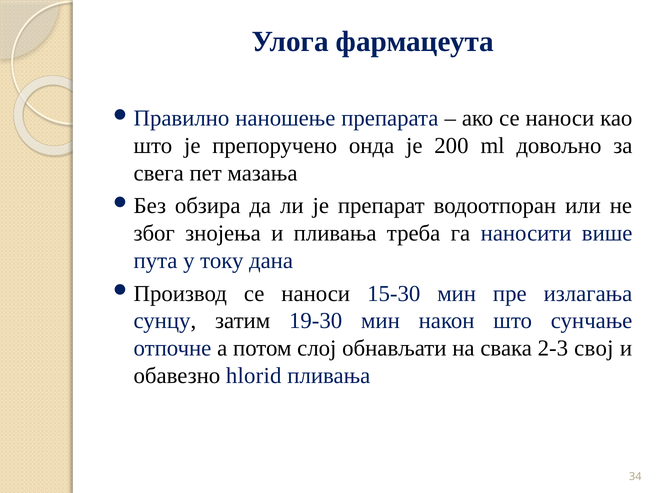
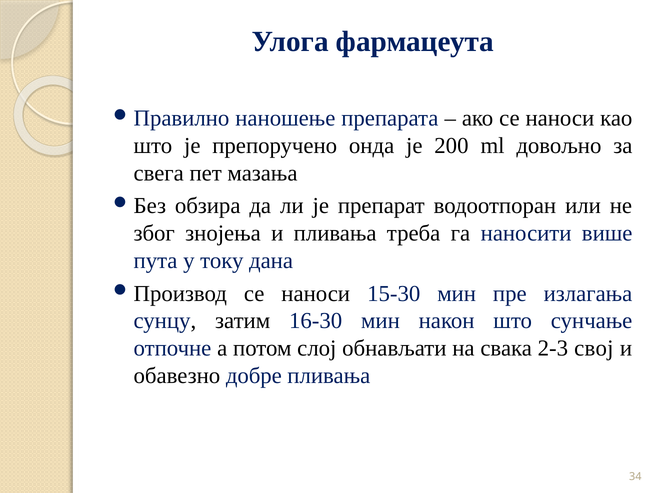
19-30: 19-30 -> 16-30 (316, 321)
hlorid: hlorid -> добре (254, 375)
